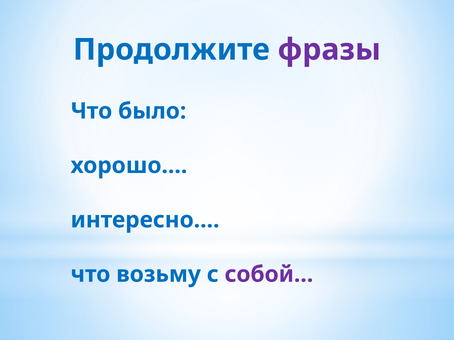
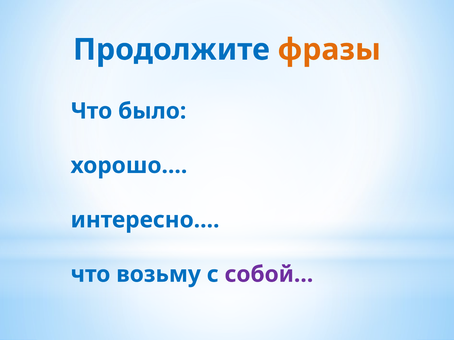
фразы colour: purple -> orange (329, 50)
